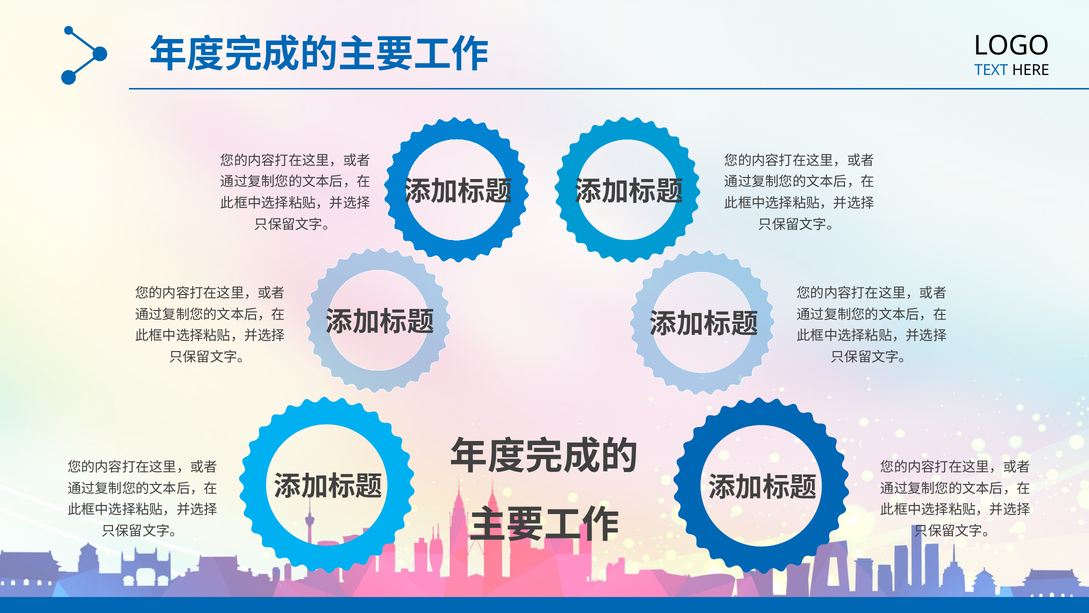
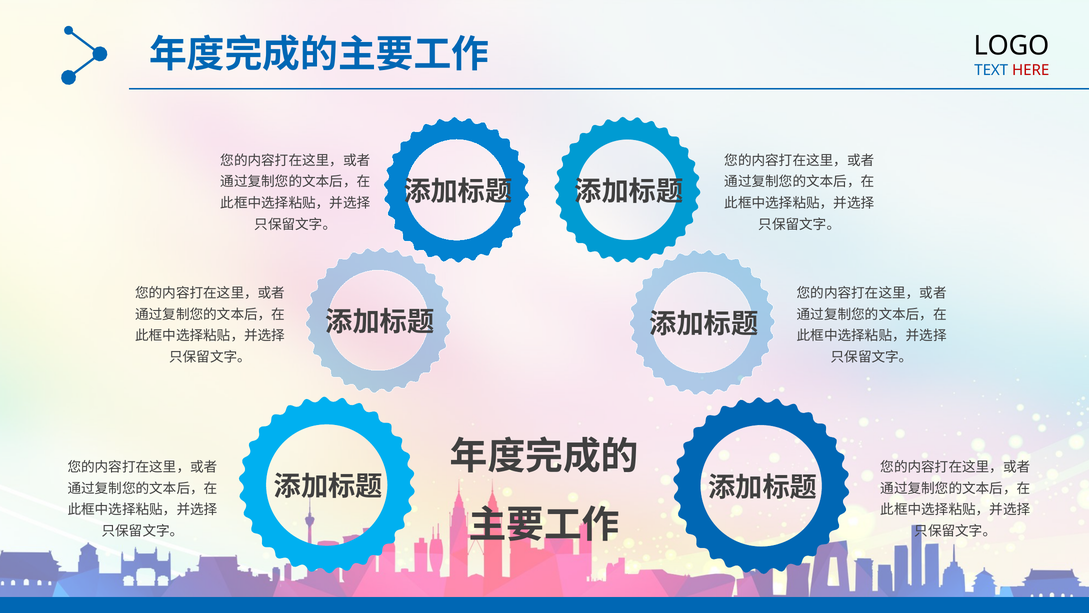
HERE colour: black -> red (1031, 70)
